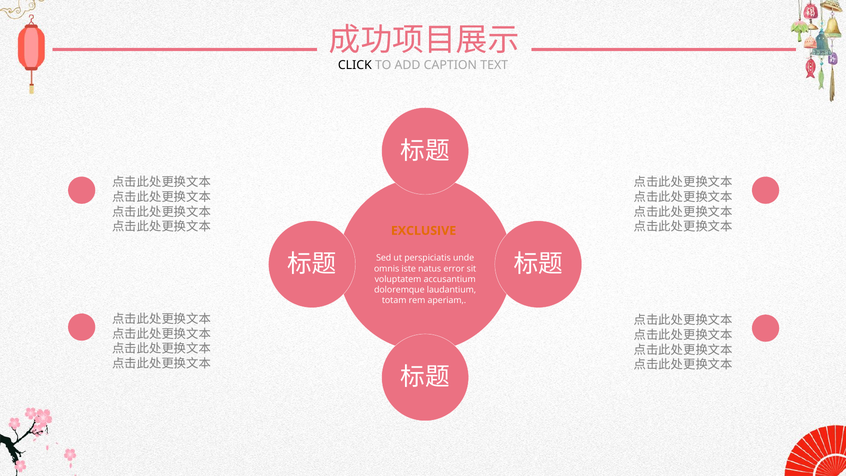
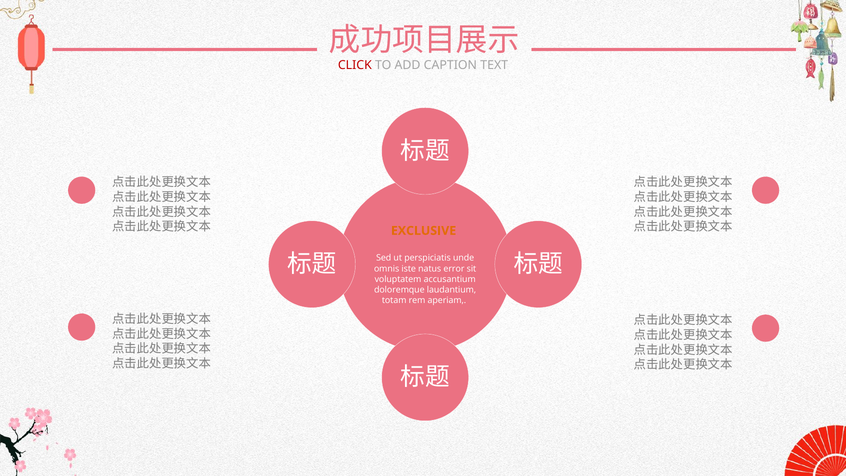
CLICK colour: black -> red (355, 65)
